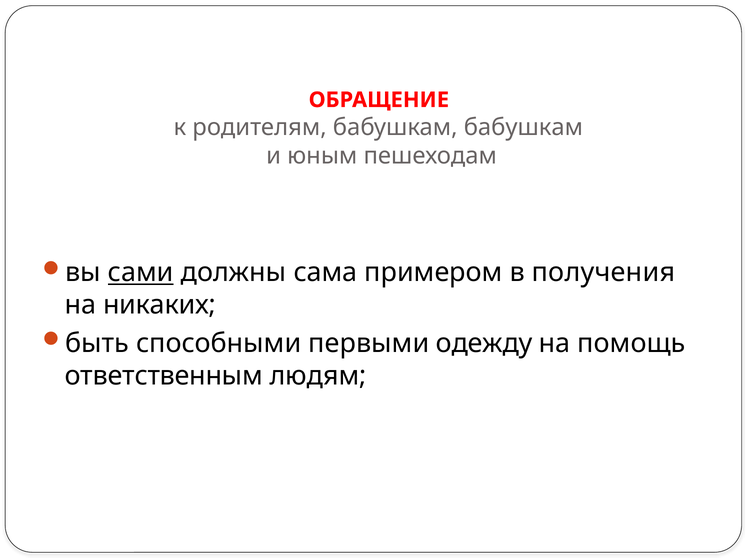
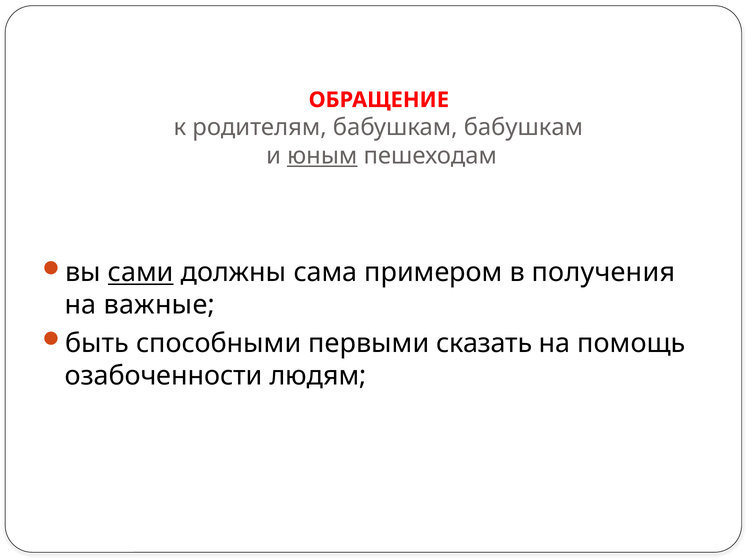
юным underline: none -> present (322, 156)
никаких: никаких -> важные (159, 305)
одежду: одежду -> сказать (484, 343)
ответственным: ответственным -> озабоченности (164, 376)
